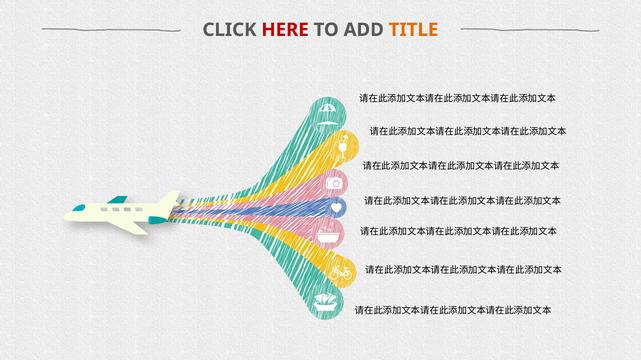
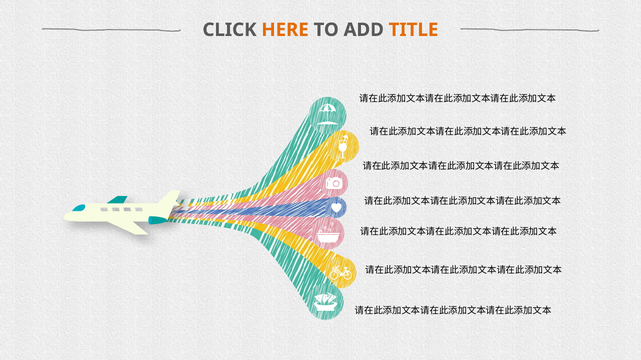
HERE colour: red -> orange (285, 30)
